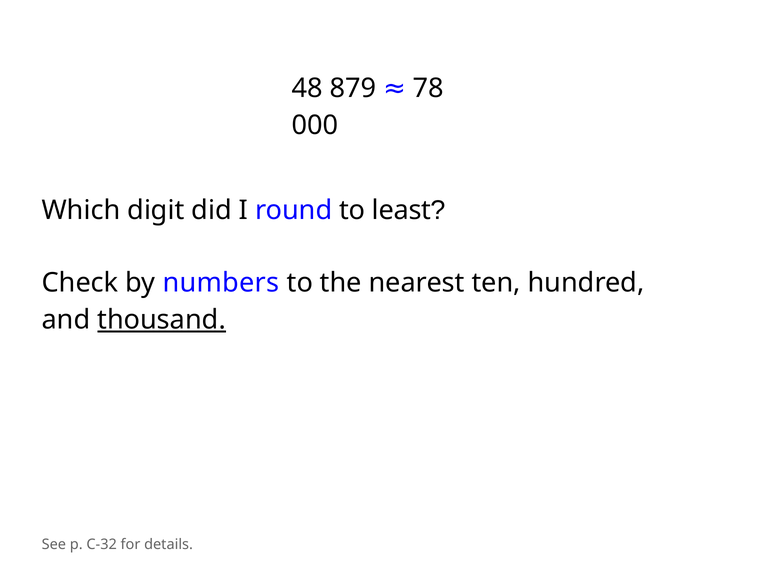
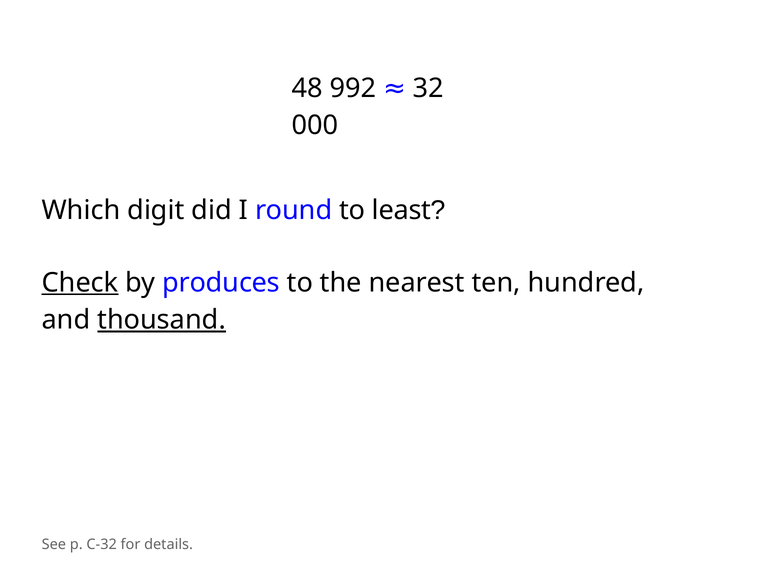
879: 879 -> 992 (353, 88)
78: 78 -> 32 (428, 88)
Check underline: none -> present (80, 283)
numbers: numbers -> produces (221, 283)
